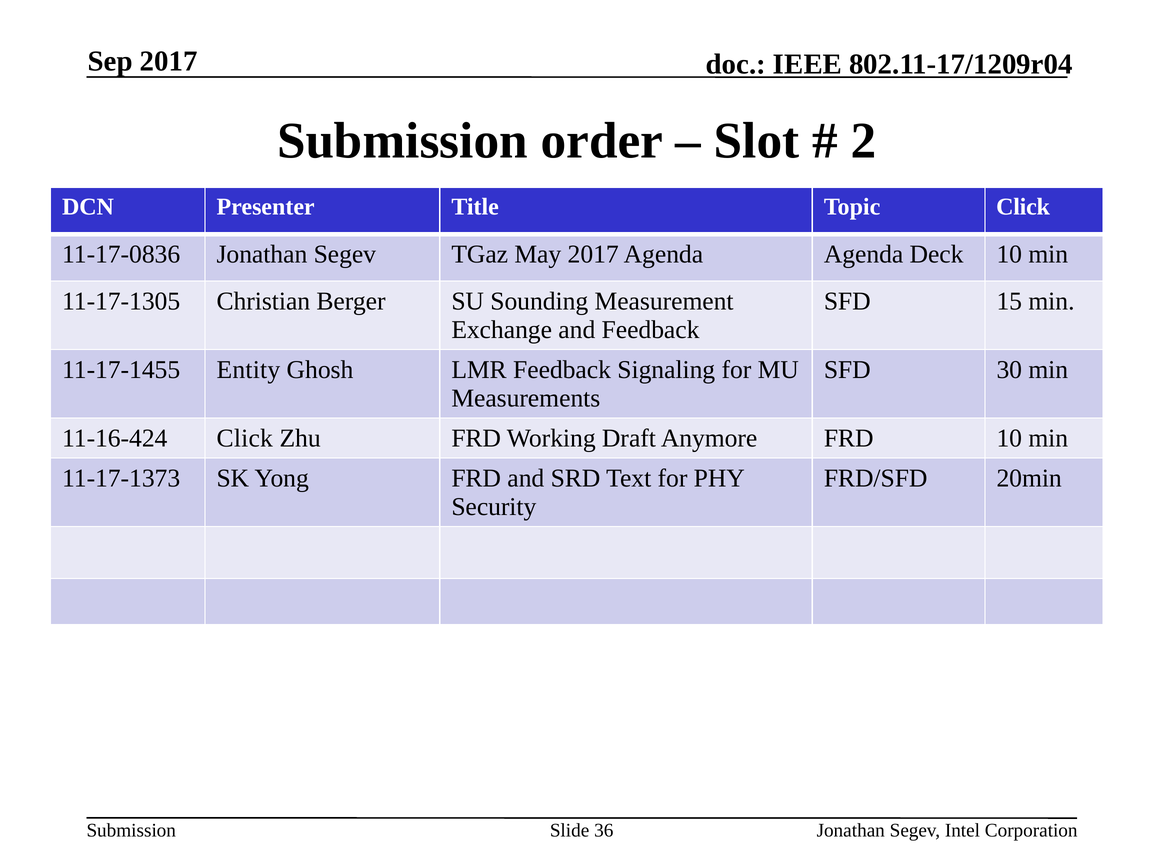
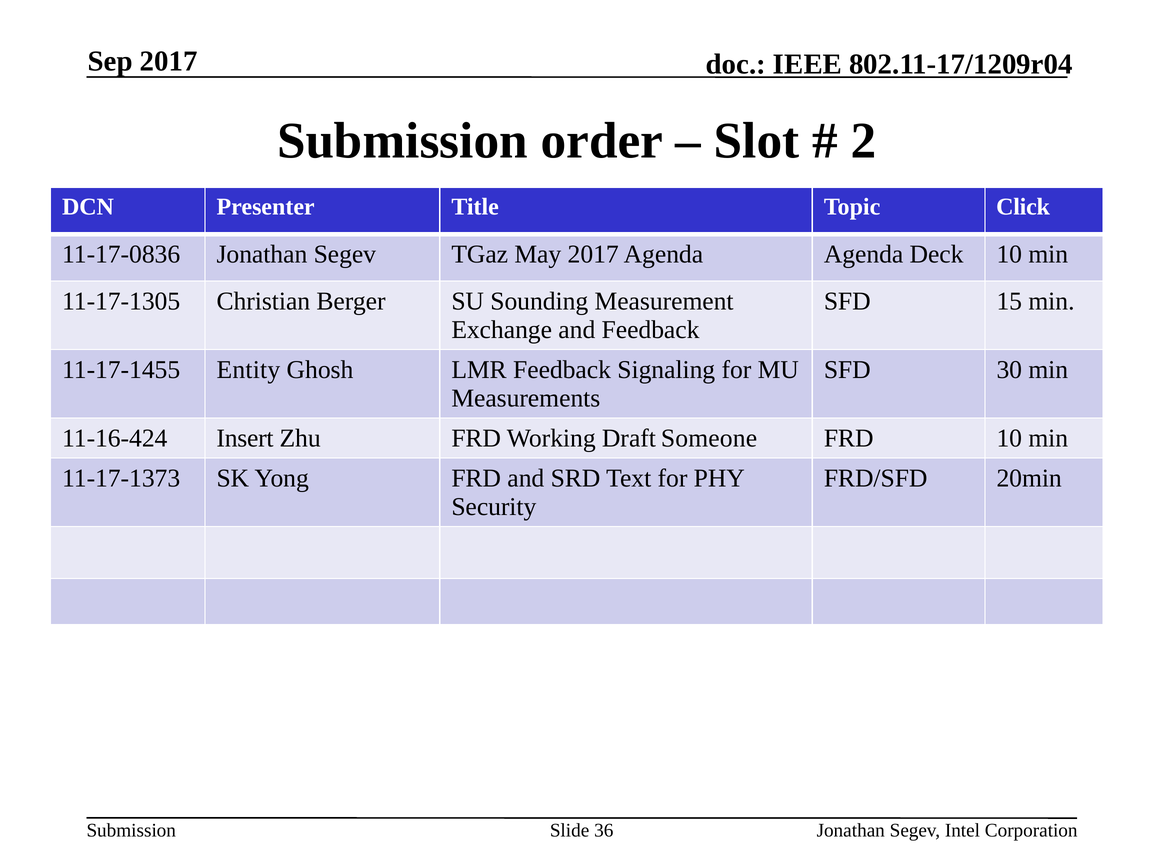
11-16-424 Click: Click -> Insert (245, 438)
Anymore: Anymore -> Someone (709, 438)
